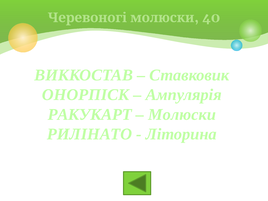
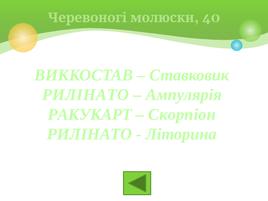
ОНОРПІСК: ОНОРПІСК -> РИЛІНАТО (85, 95)
Молюски: Молюски -> Скорпіон (182, 114)
